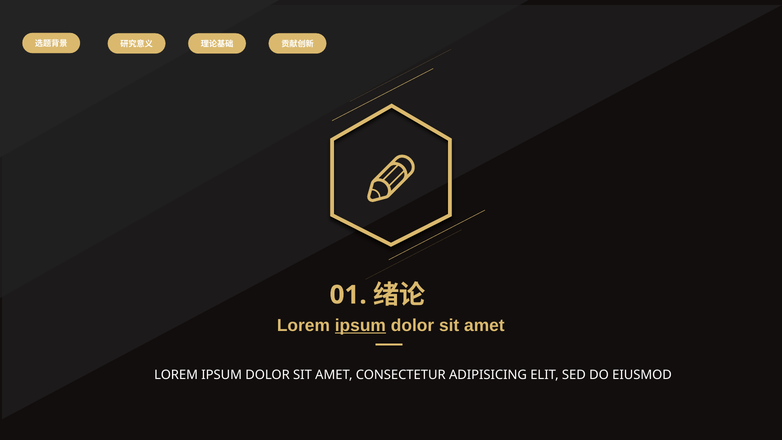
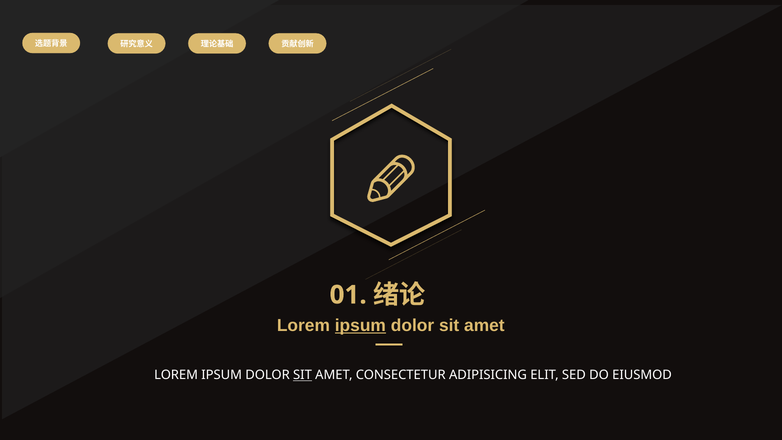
SIT underline: none -> present (302, 375)
